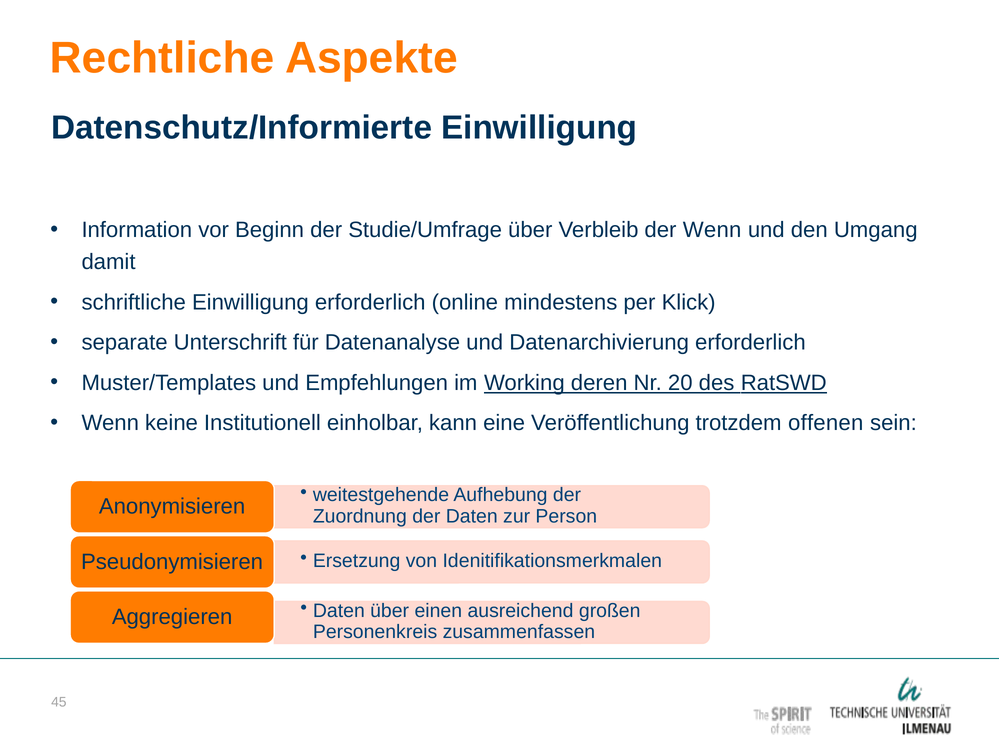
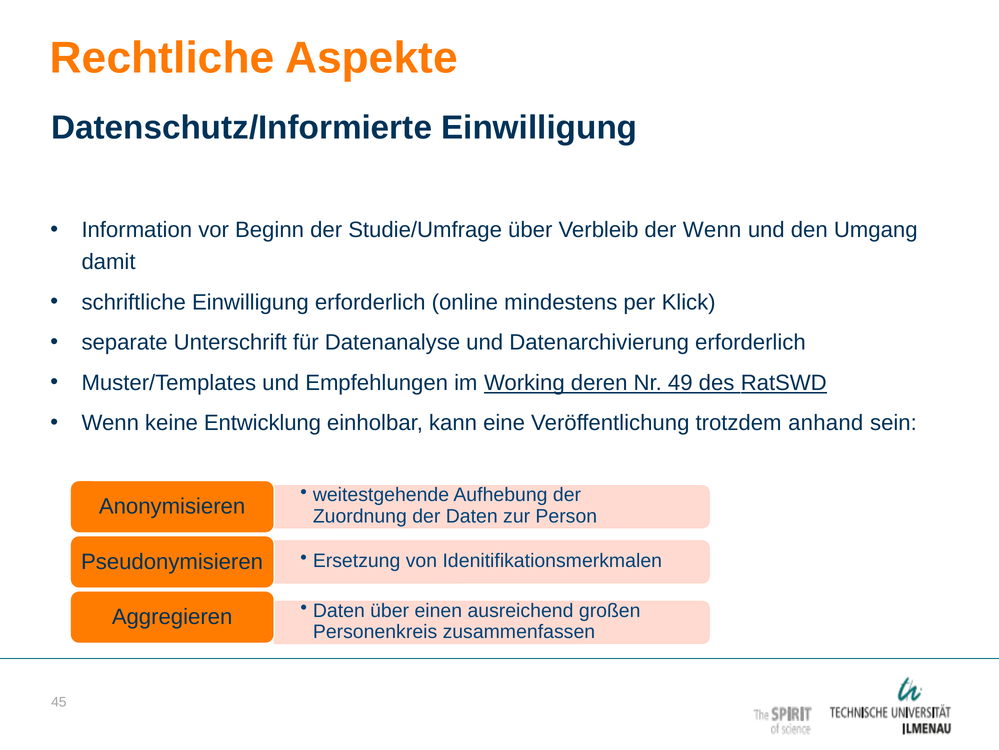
20: 20 -> 49 (680, 382)
Institutionell: Institutionell -> Entwicklung (262, 423)
offenen: offenen -> anhand (826, 423)
